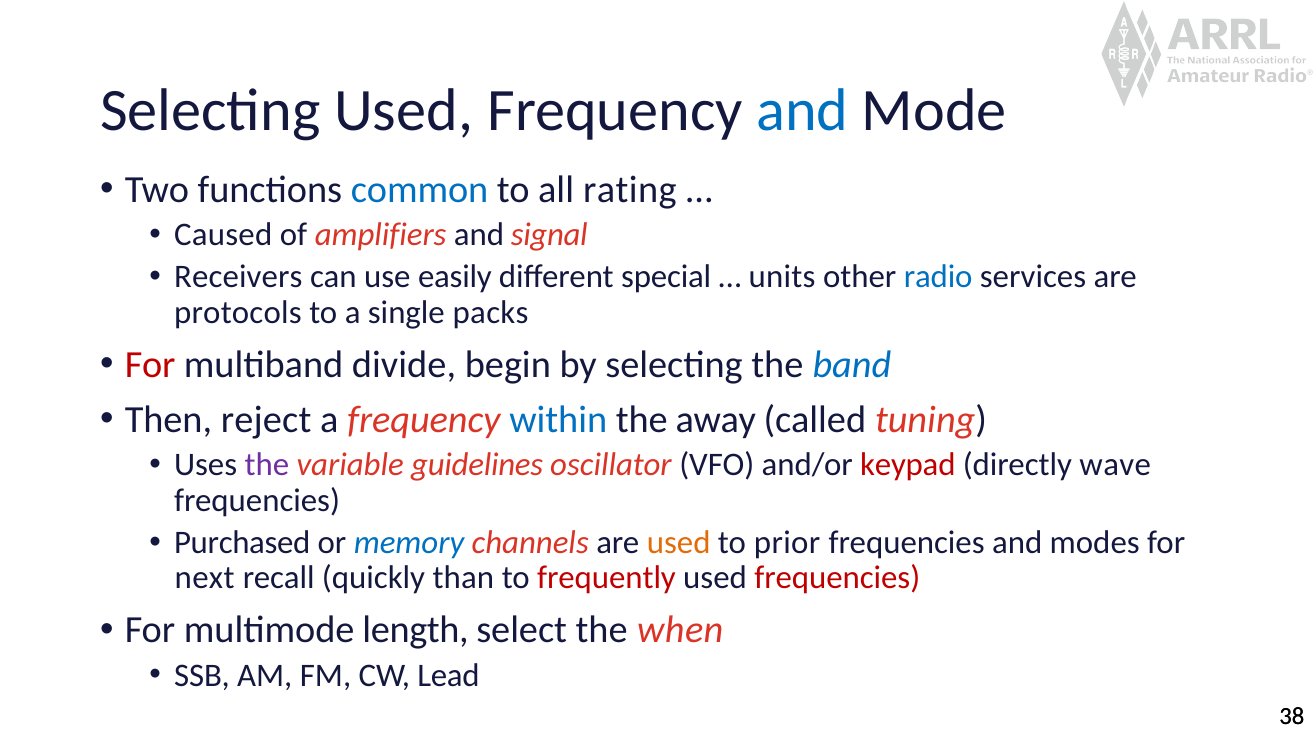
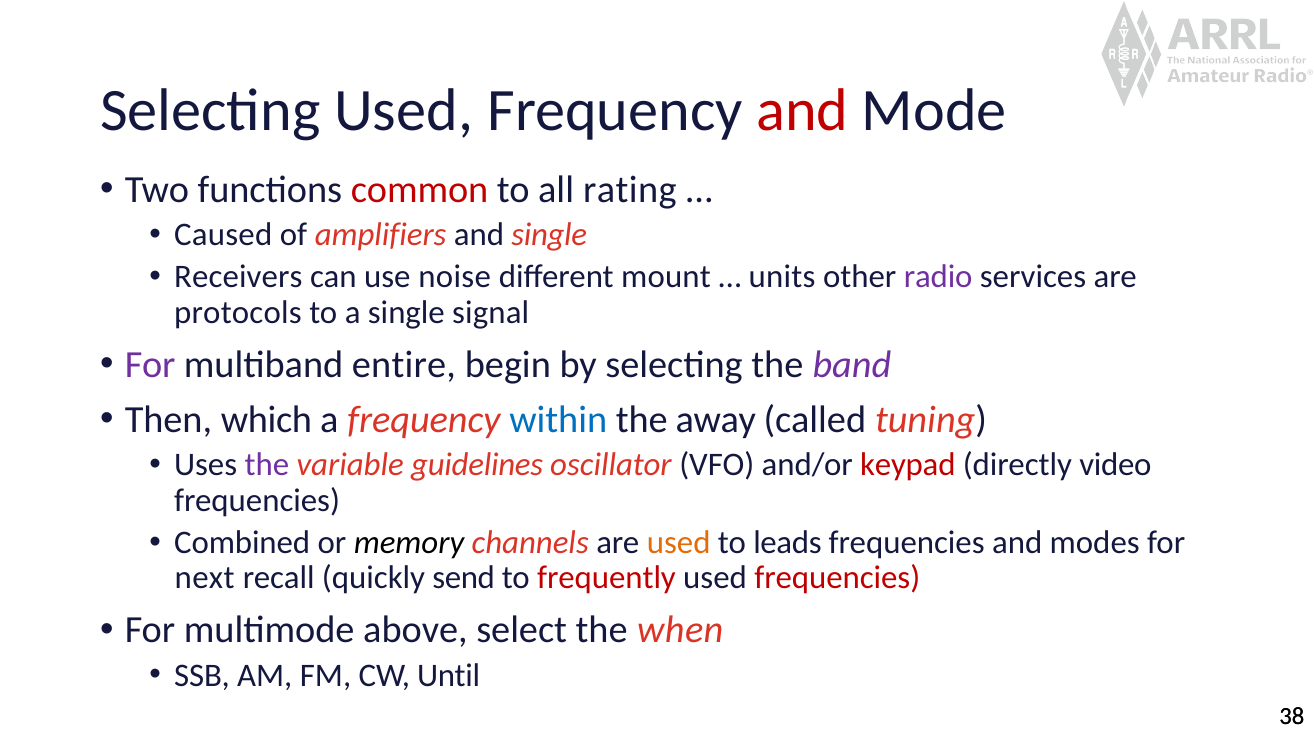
and colour: blue -> red (802, 110)
common colour: blue -> red (420, 190)
and signal: signal -> single (549, 235)
easily: easily -> noise (455, 277)
special: special -> mount (666, 277)
radio colour: blue -> purple (938, 277)
packs: packs -> signal (491, 313)
For colour: red -> purple (150, 365)
divide: divide -> entire (404, 365)
band colour: blue -> purple (852, 365)
reject: reject -> which (266, 420)
wave: wave -> video (1115, 465)
Purchased: Purchased -> Combined (242, 543)
memory colour: blue -> black (409, 543)
prior: prior -> leads (787, 543)
than: than -> send (464, 578)
length: length -> above (415, 630)
Lead: Lead -> Until (449, 675)
